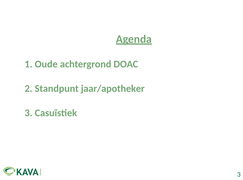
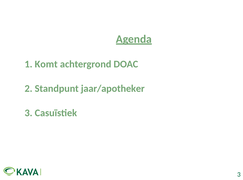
Oude: Oude -> Komt (46, 64)
